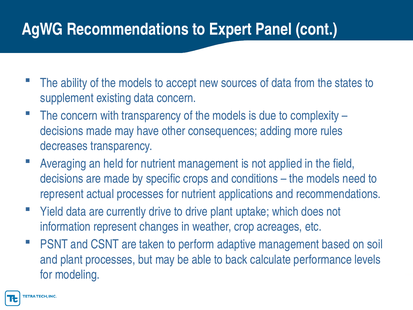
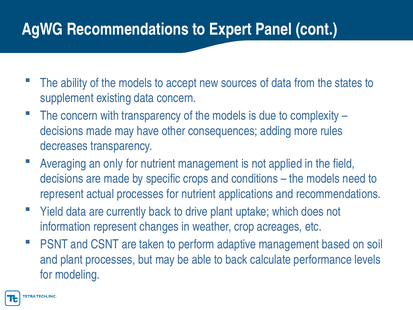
held: held -> only (113, 164)
currently drive: drive -> back (160, 211)
